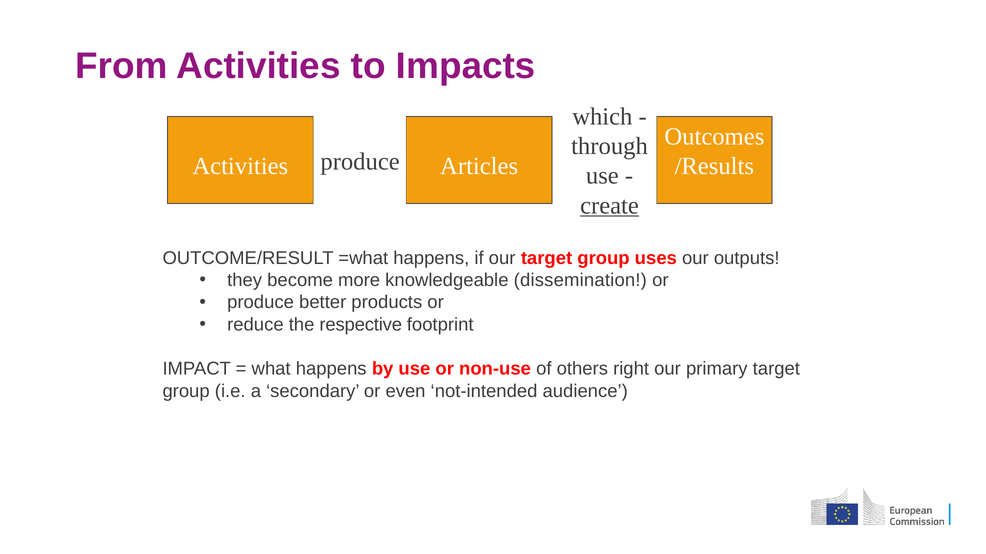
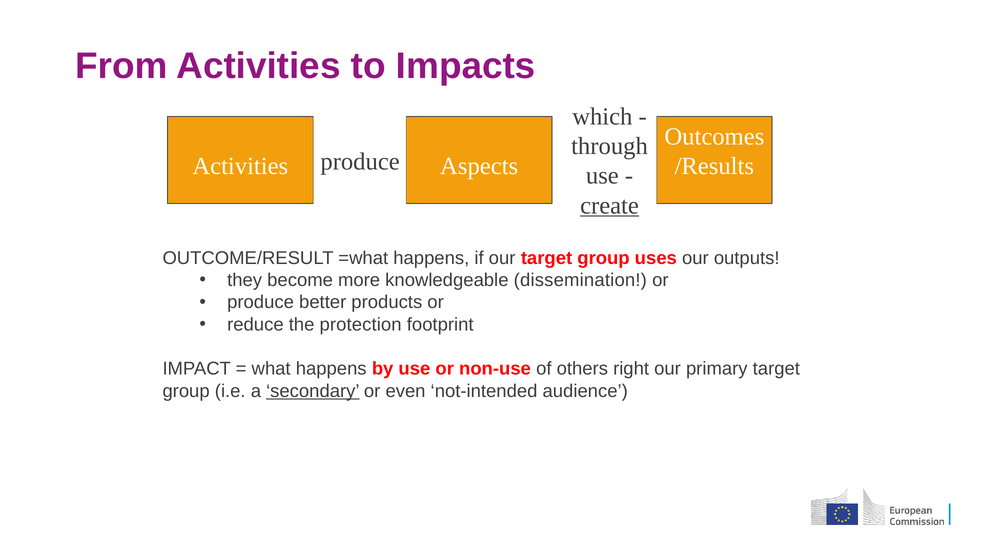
Articles: Articles -> Aspects (479, 166)
respective: respective -> protection (361, 325)
secondary underline: none -> present (313, 391)
